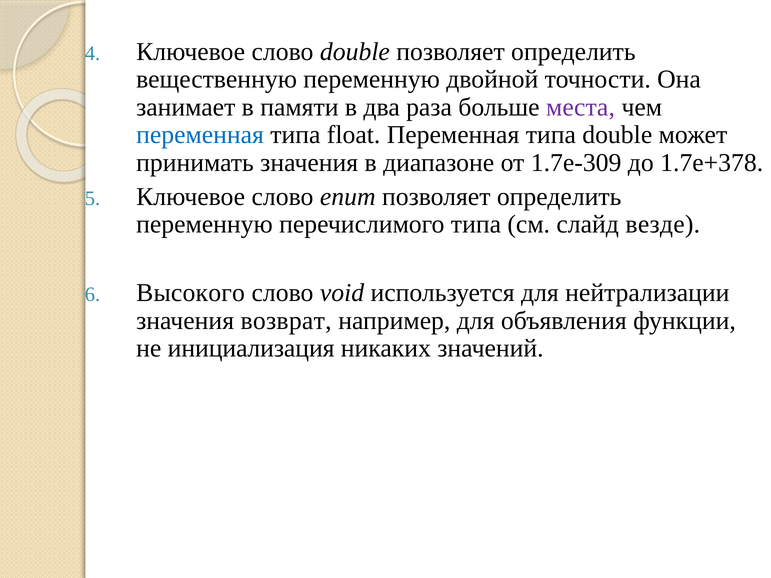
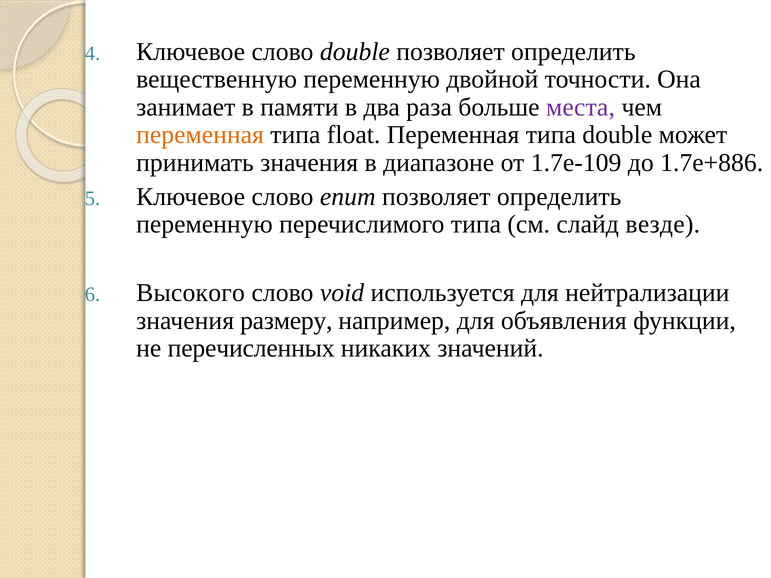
переменная colour: blue -> orange (200, 135)
1.7e-309: 1.7e-309 -> 1.7e-109 (576, 163)
1.7e+378: 1.7e+378 -> 1.7e+886 (712, 163)
возврат: возврат -> размеру (286, 321)
инициализация: инициализация -> перечисленных (251, 348)
